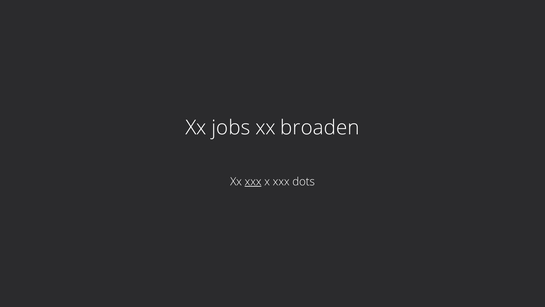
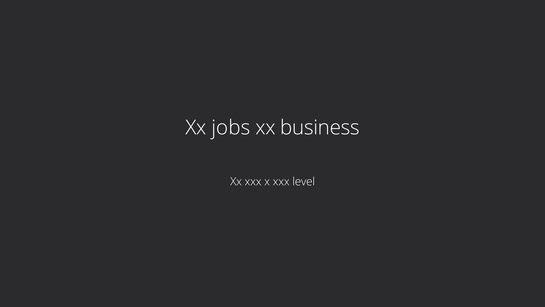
broaden: broaden -> business (320, 128)
xxx underline: present -> none (253, 181)
dots: dots -> level (304, 181)
